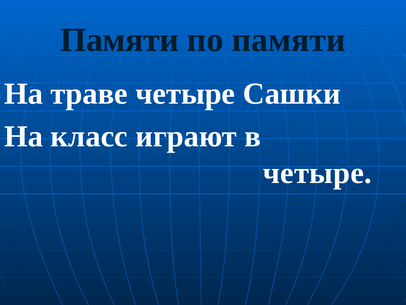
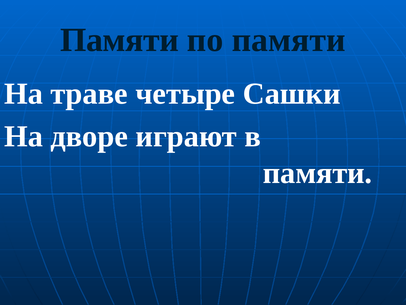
класс: класс -> дворе (89, 136)
четыре: четыре -> памяти (318, 173)
